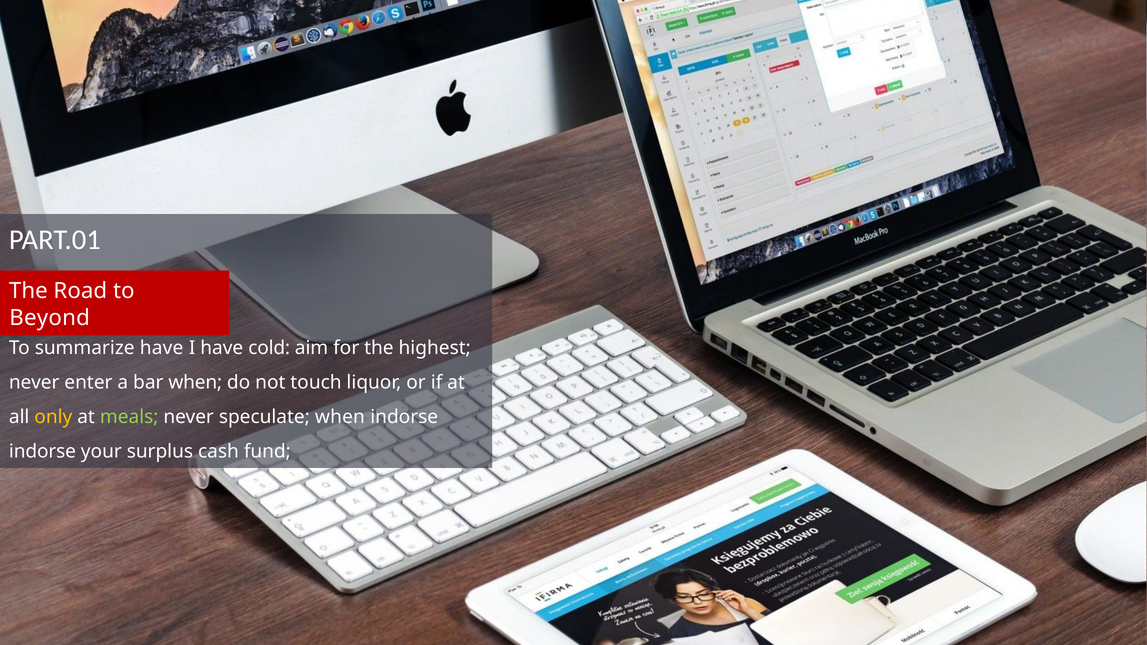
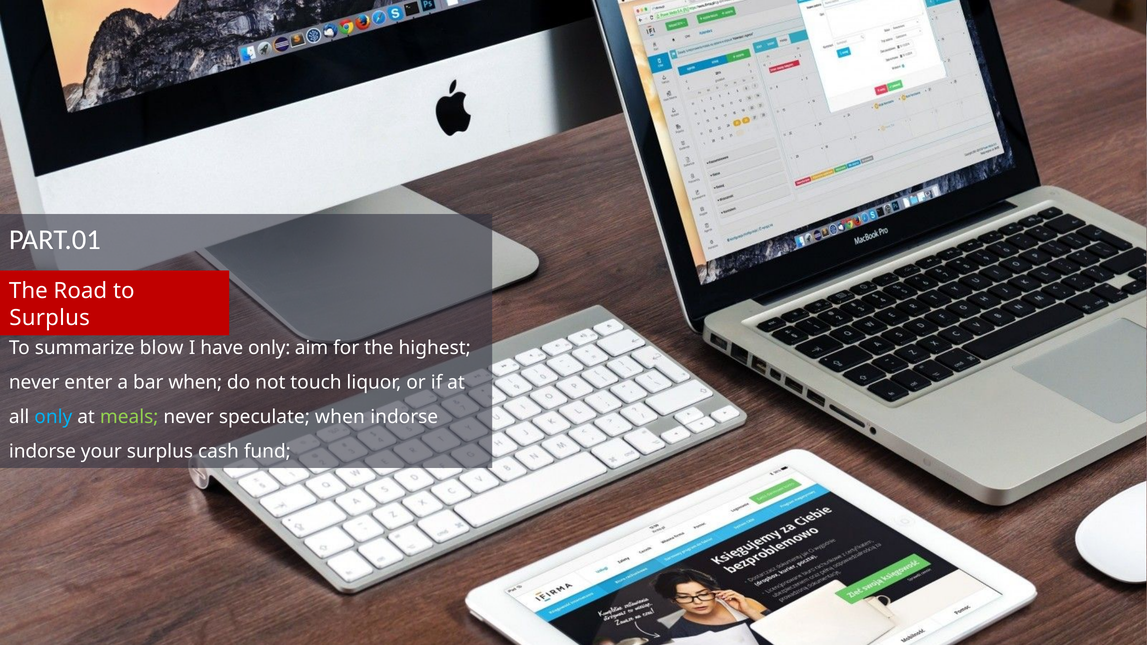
Beyond: Beyond -> Surplus (50, 318)
summarize have: have -> blow (162, 348)
have cold: cold -> only (269, 348)
only colour: yellow -> light blue (53, 417)
